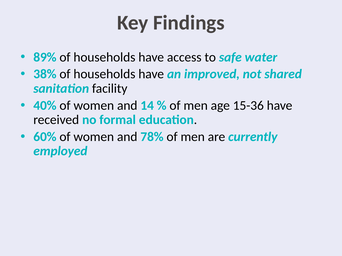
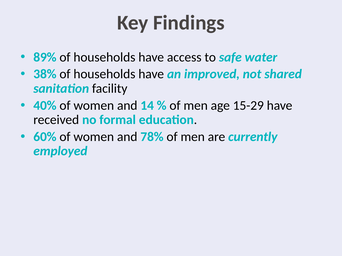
15-36: 15-36 -> 15-29 (248, 106)
